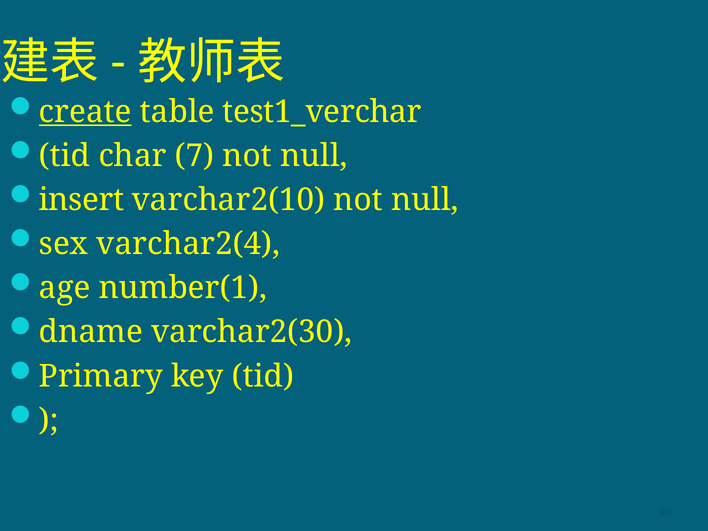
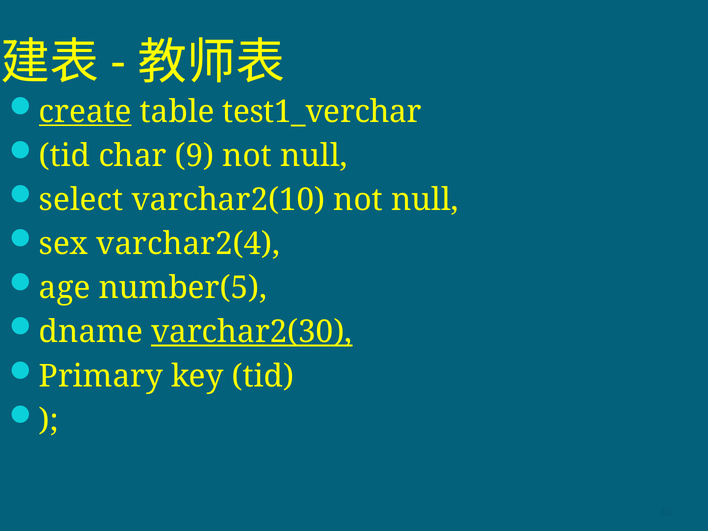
7: 7 -> 9 (194, 156)
insert: insert -> select (81, 200)
number(1: number(1 -> number(5 (183, 288)
varchar2(30 underline: none -> present (252, 332)
